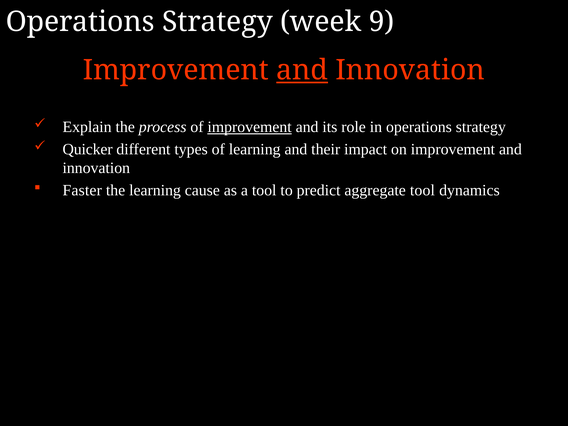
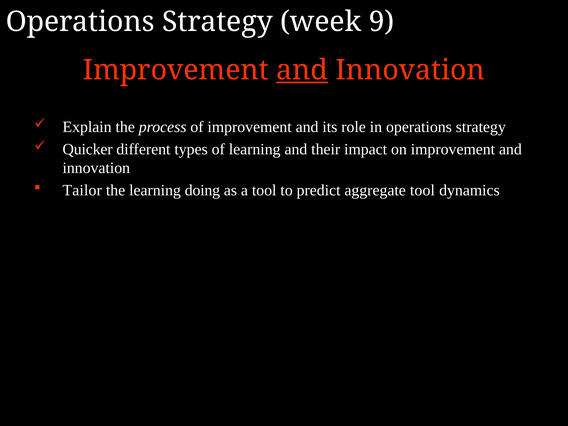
improvement underline: present -> none (250, 127)
Faster: Faster -> Tailor (82, 190)
cause: cause -> doing (202, 190)
